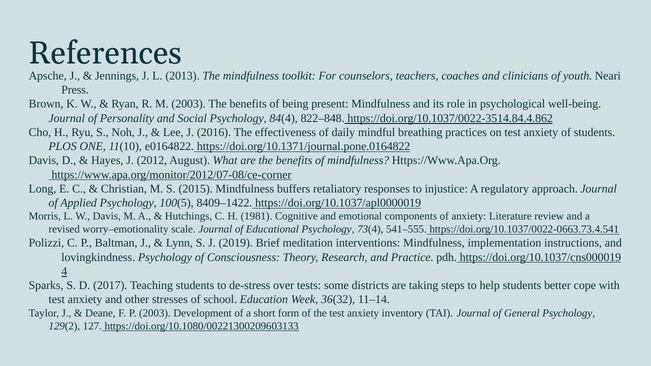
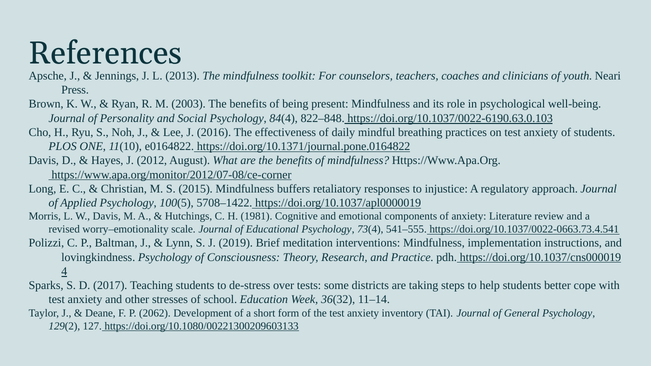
https://doi.org/10.1037/0022-3514.84.4.862: https://doi.org/10.1037/0022-3514.84.4.862 -> https://doi.org/10.1037/0022-6190.63.0.103 (450, 118)
8409–1422: 8409–1422 -> 5708–1422 (224, 203)
P 2003: 2003 -> 2062 (155, 313)
